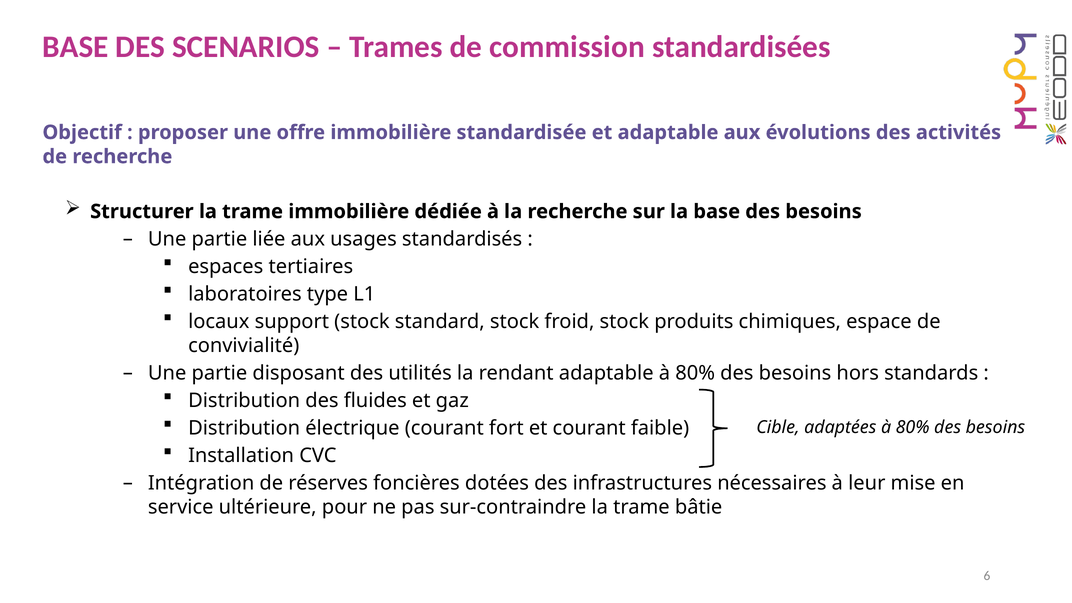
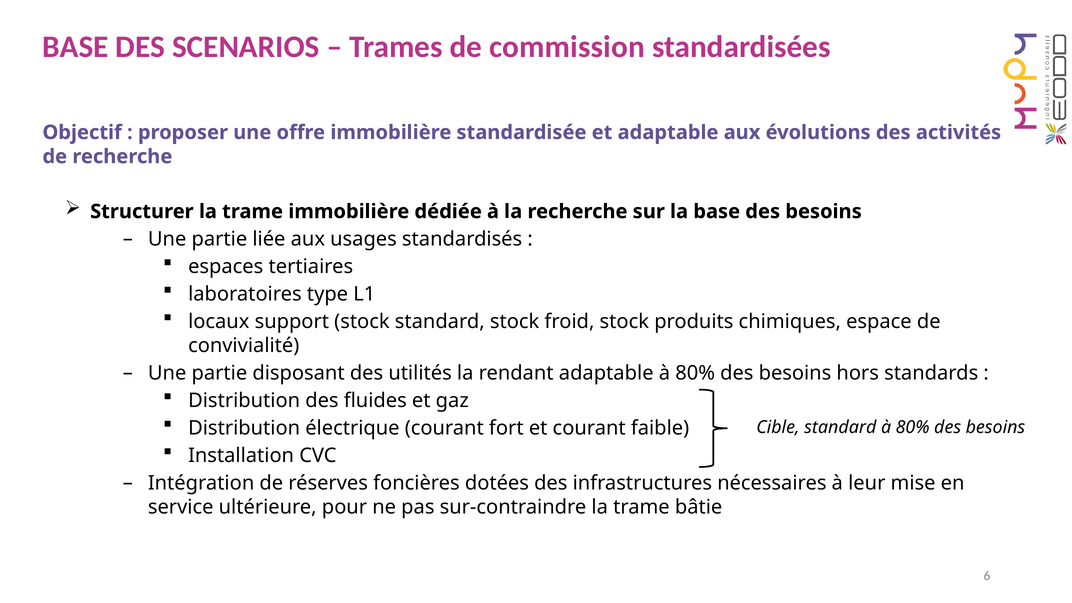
Cible adaptées: adaptées -> standard (840, 427)
